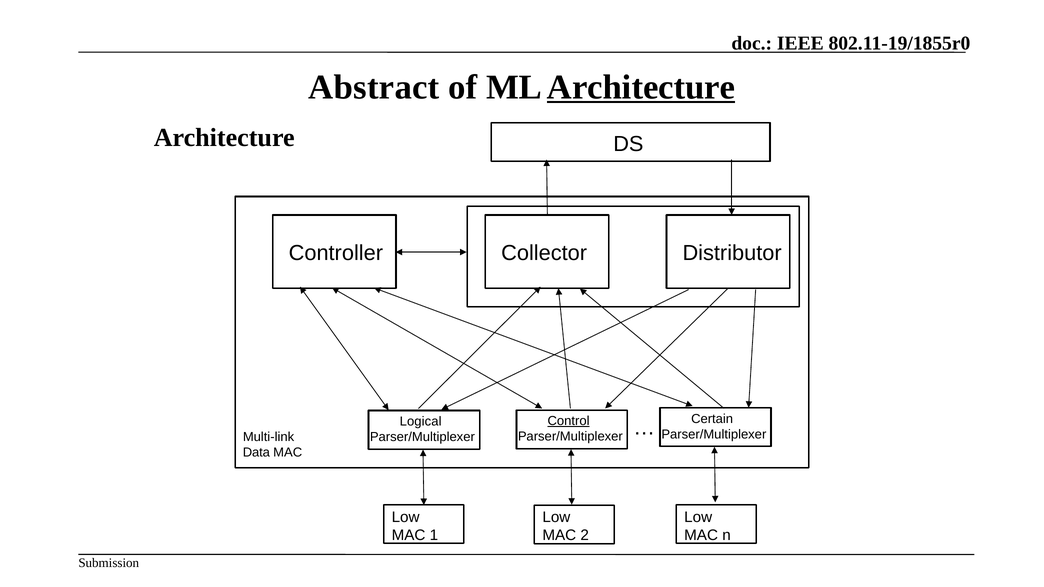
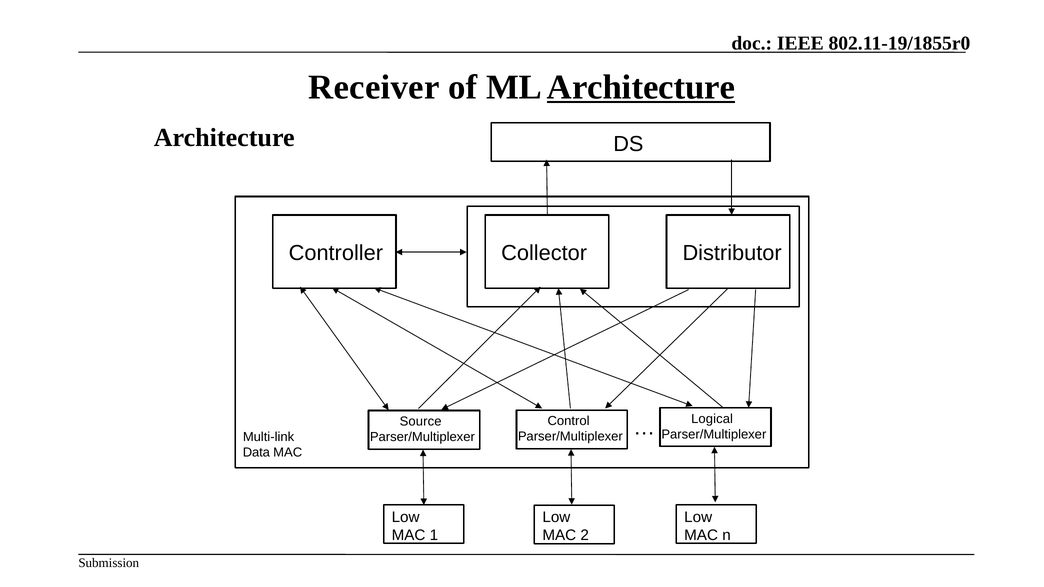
Abstract: Abstract -> Receiver (374, 87)
Certain: Certain -> Logical (712, 419)
Control underline: present -> none (569, 421)
Logical: Logical -> Source (421, 422)
